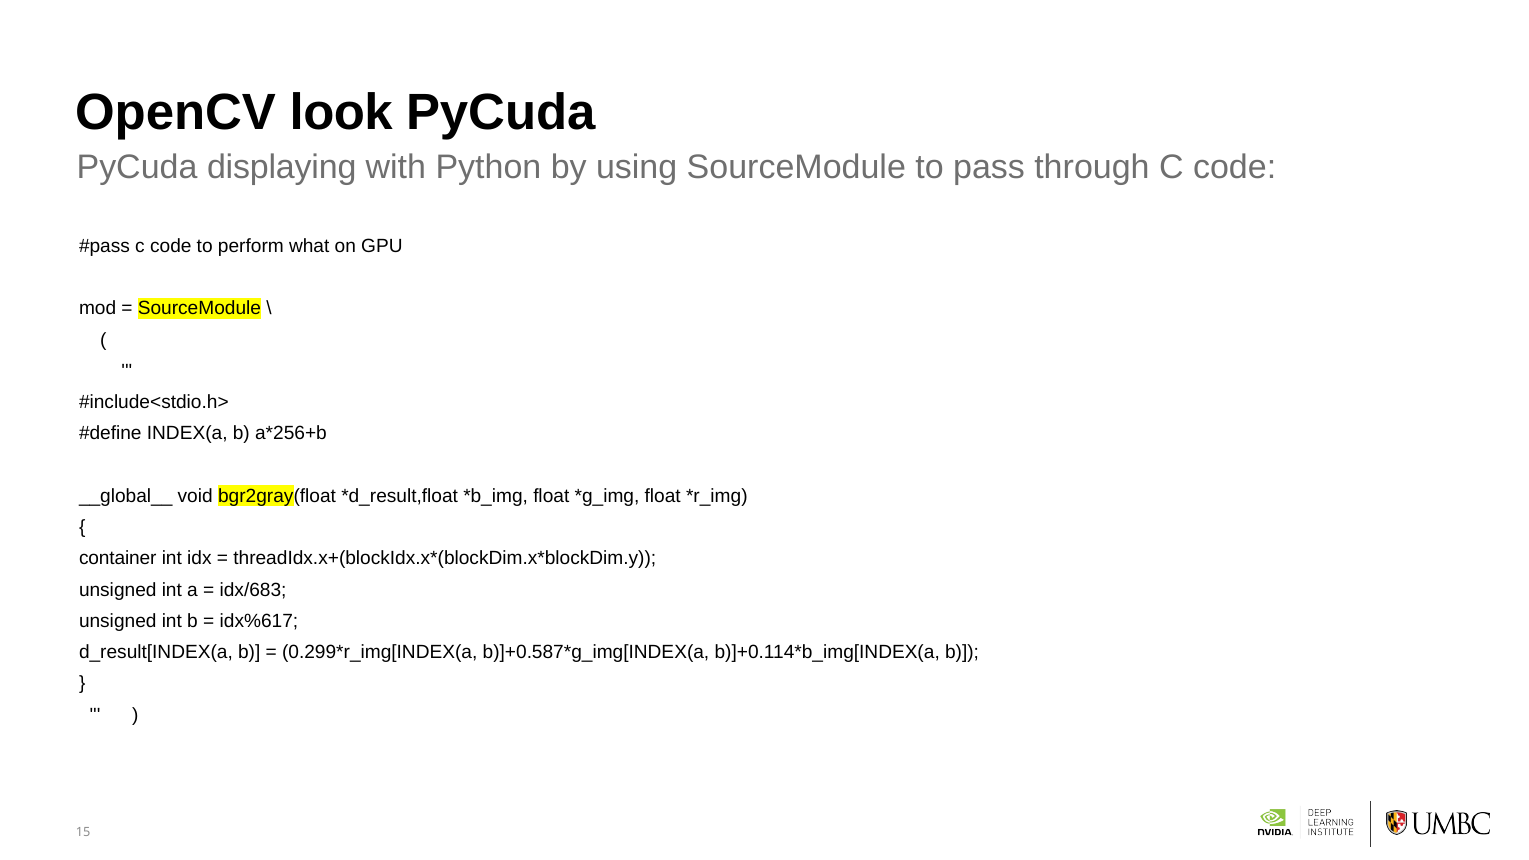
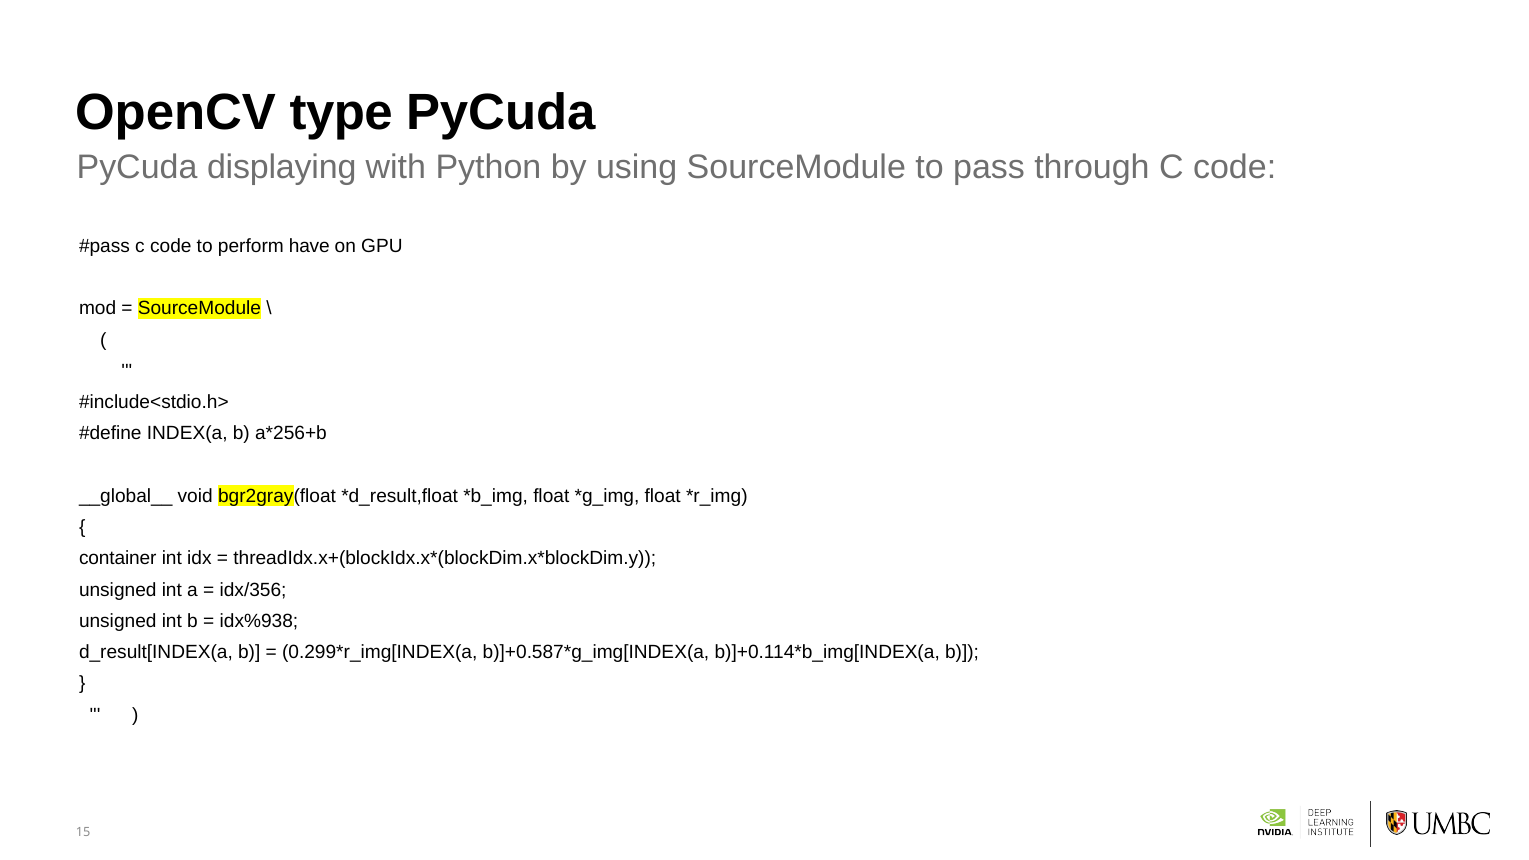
look: look -> type (341, 113)
what: what -> have (309, 246)
idx/683: idx/683 -> idx/356 (253, 590)
idx%617: idx%617 -> idx%938 (259, 621)
